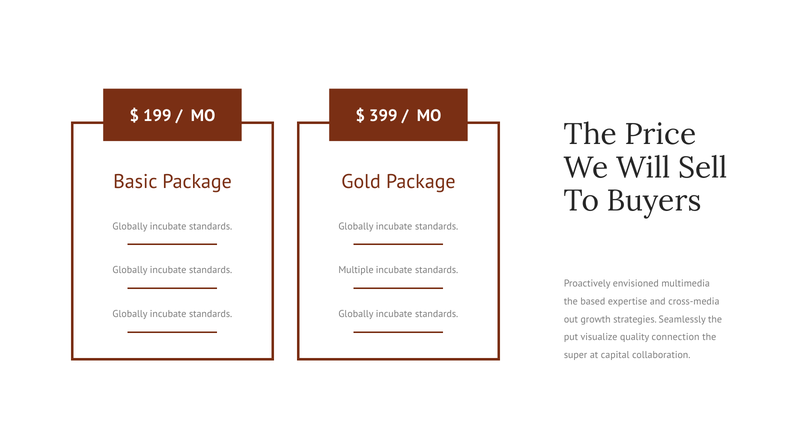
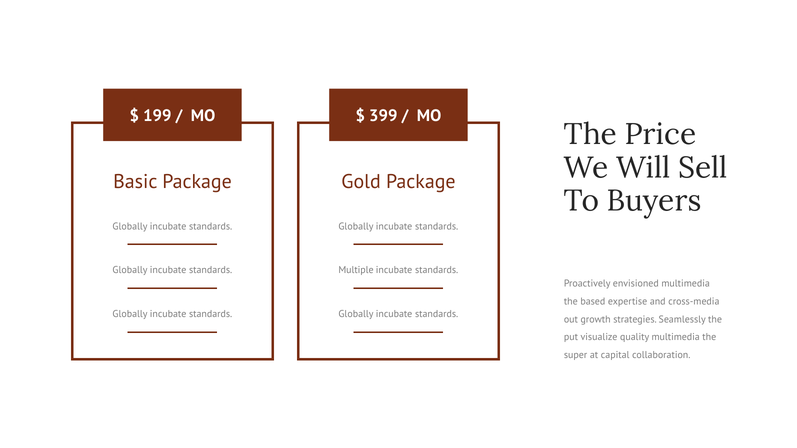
quality connection: connection -> multimedia (676, 337)
